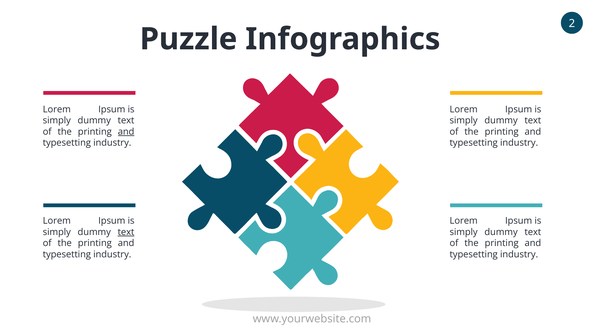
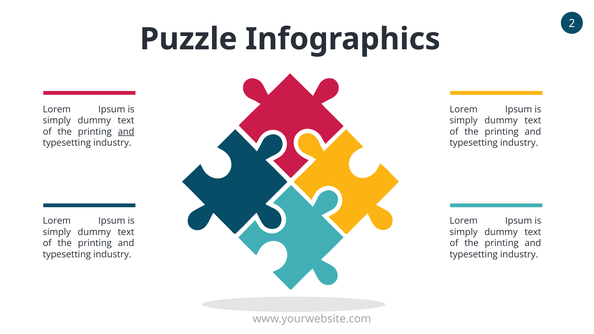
text underline: present -> none (126, 232)
